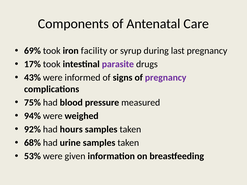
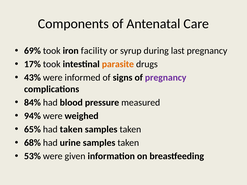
parasite colour: purple -> orange (118, 64)
75%: 75% -> 84% (32, 103)
92%: 92% -> 65% (32, 130)
had hours: hours -> taken (71, 130)
